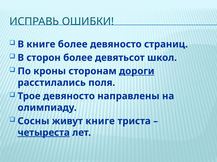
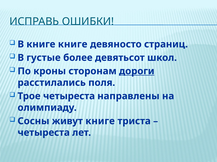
книге более: более -> книге (73, 44)
сторон: сторон -> густые (44, 58)
Трое девяносто: девяносто -> четыреста (69, 97)
четыреста underline: present -> none (44, 133)
